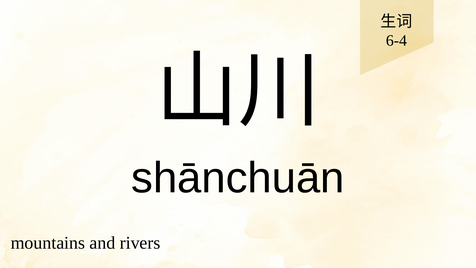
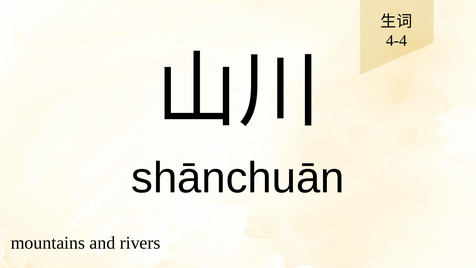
6-4: 6-4 -> 4-4 (396, 41)
